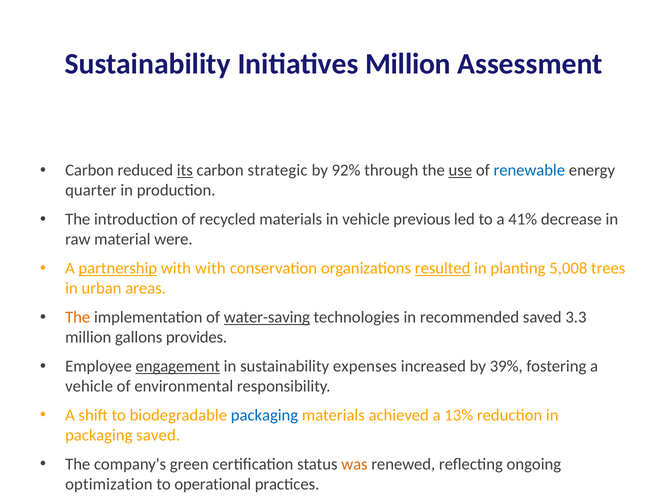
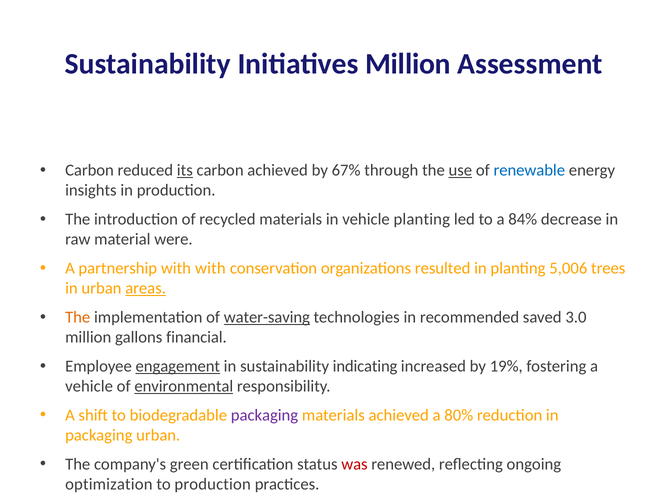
carbon strategic: strategic -> achieved (278, 170)
92%: 92% -> 67% (346, 170)
quarter: quarter -> insights (91, 190)
vehicle previous: previous -> planting (422, 219)
41%: 41% -> 84% (523, 219)
partnership underline: present -> none (118, 268)
resulted underline: present -> none (443, 268)
5,008: 5,008 -> 5,006 (568, 268)
areas underline: none -> present (146, 288)
3.3: 3.3 -> 3.0 (576, 317)
provides: provides -> financial (196, 337)
expenses: expenses -> indicating (365, 366)
39%: 39% -> 19% (506, 366)
environmental underline: none -> present (184, 386)
packaging colour: blue -> purple (265, 415)
13%: 13% -> 80% (459, 415)
packaging saved: saved -> urban (158, 435)
was colour: orange -> red (354, 464)
to operational: operational -> production (213, 484)
